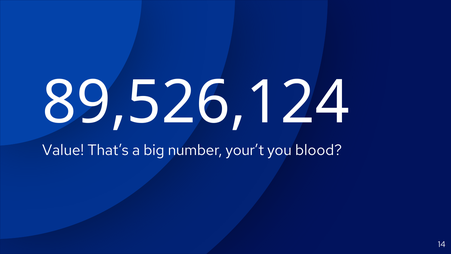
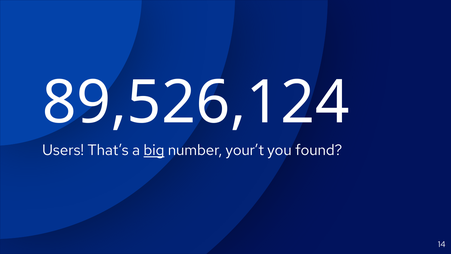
Value: Value -> Users (63, 150)
big underline: none -> present (154, 150)
blood: blood -> found (319, 150)
